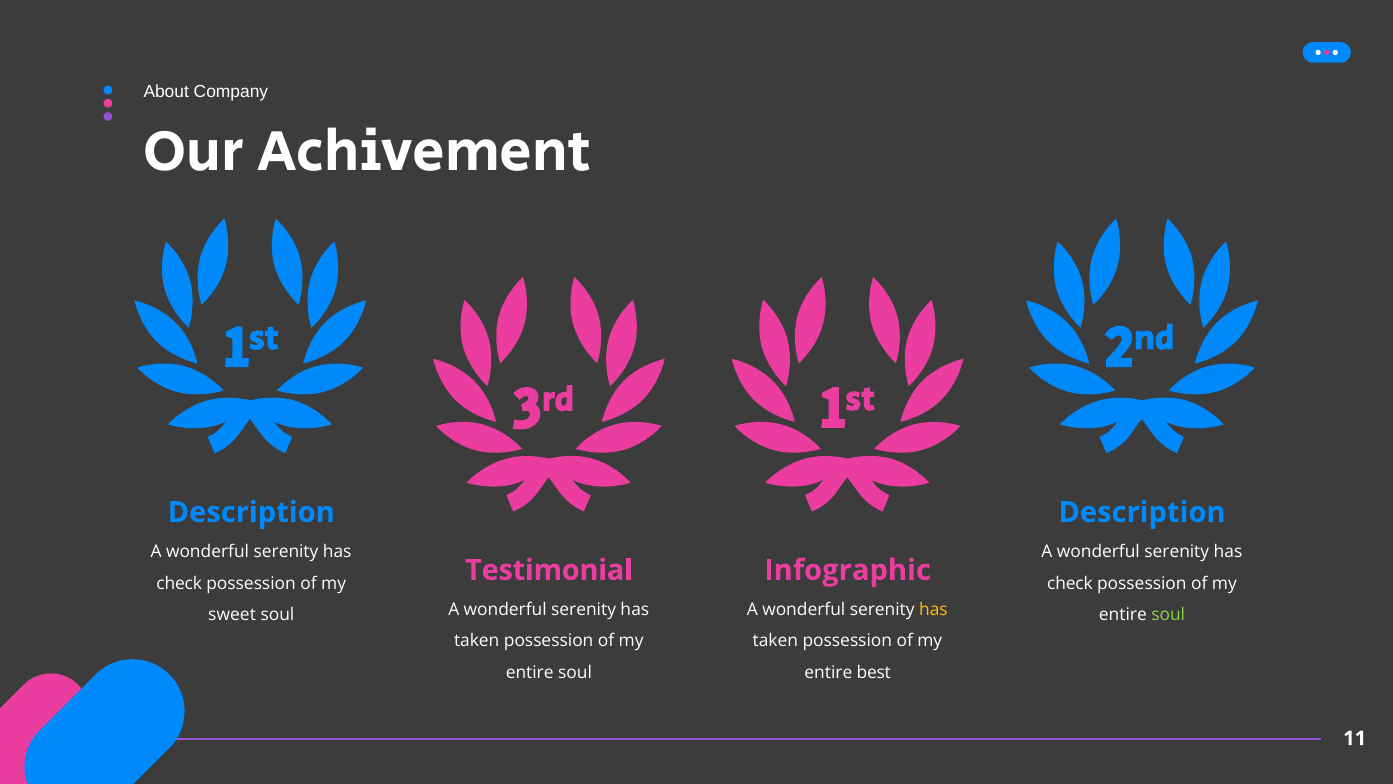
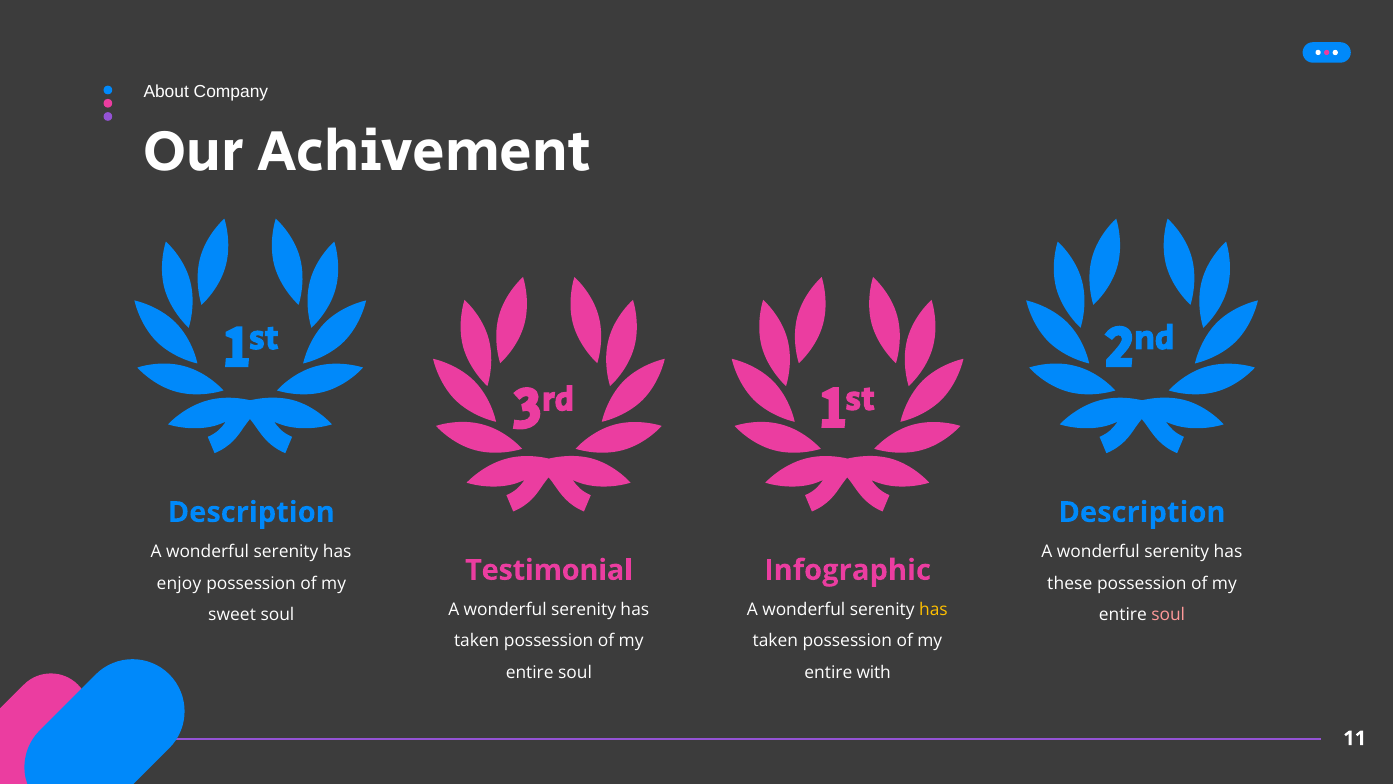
check: check -> enjoy (179, 583)
check: check -> these (1070, 583)
soul colour: light green -> pink (1168, 614)
best: best -> with (874, 672)
